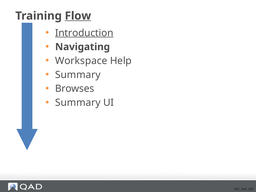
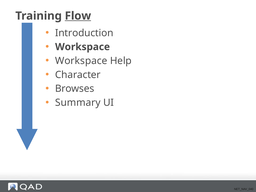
Introduction underline: present -> none (84, 33)
Navigating: Navigating -> Workspace (83, 47)
Summary: Summary -> Character (78, 75)
